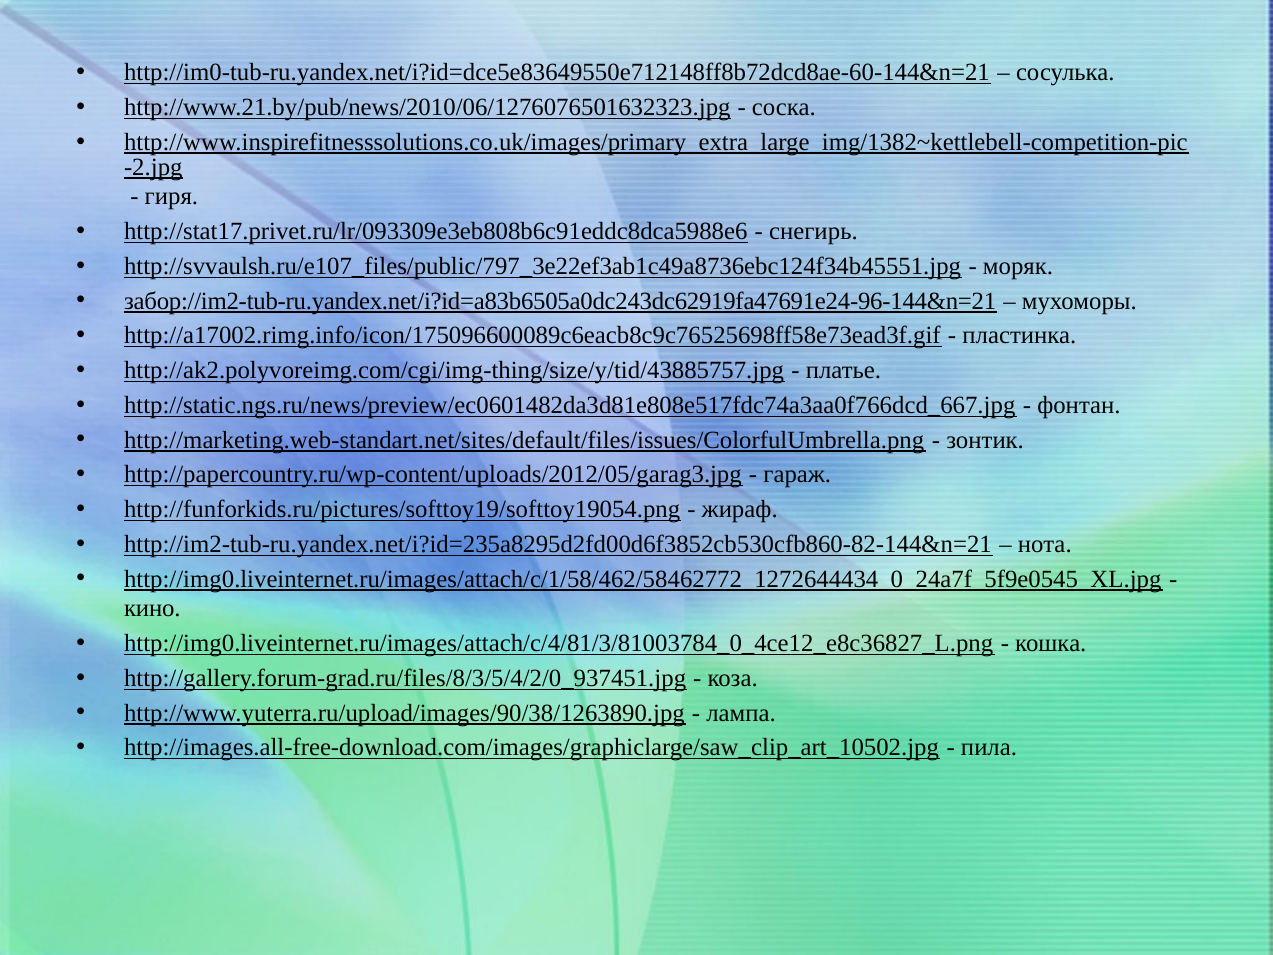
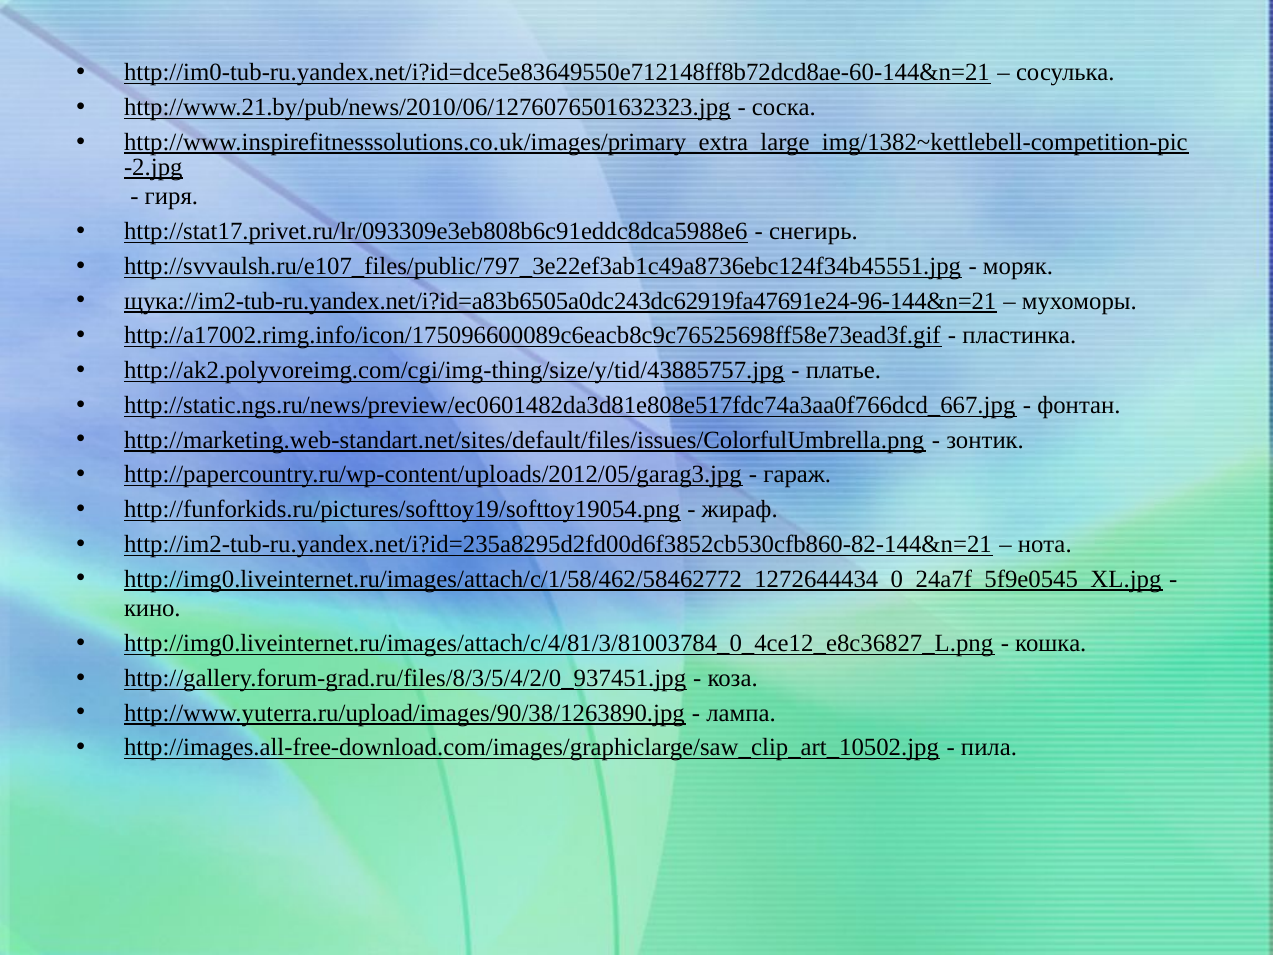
забор://im2-tub-ru.yandex.net/i?id=a83b6505a0dc243dc62919fa47691e24-96-144&n=21: забор://im2-tub-ru.yandex.net/i?id=a83b6505a0dc243dc62919fa47691e24-96-144&n=21 -> щука://im2-tub-ru.yandex.net/i?id=a83b6505a0dc243dc62919fa47691e24-96-144&n=21 (560, 301)
